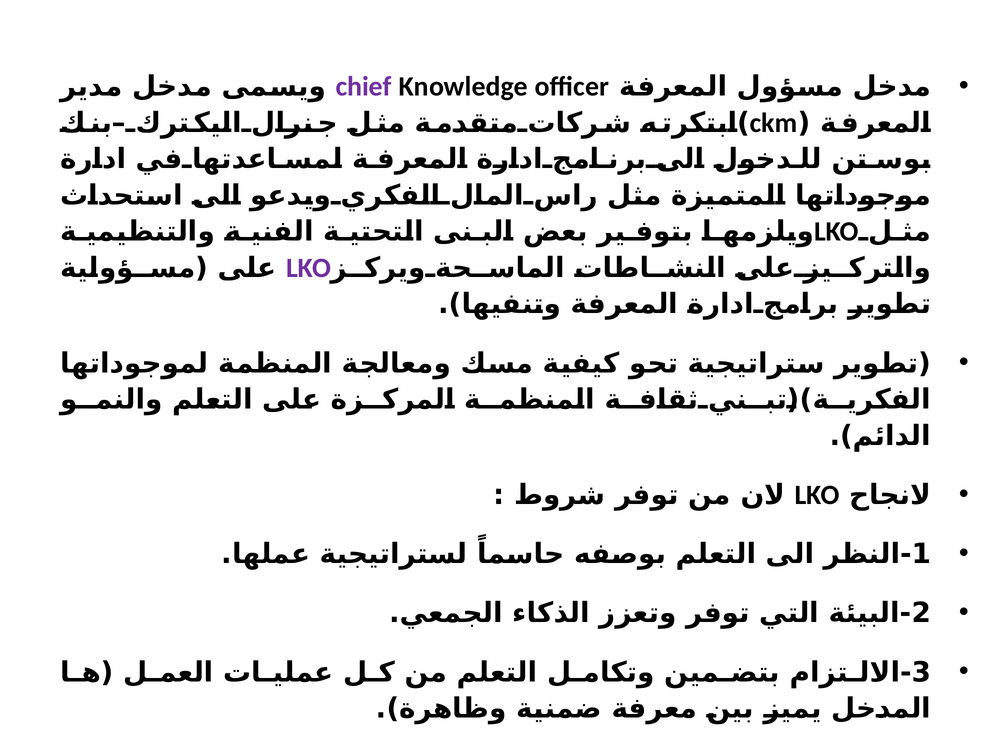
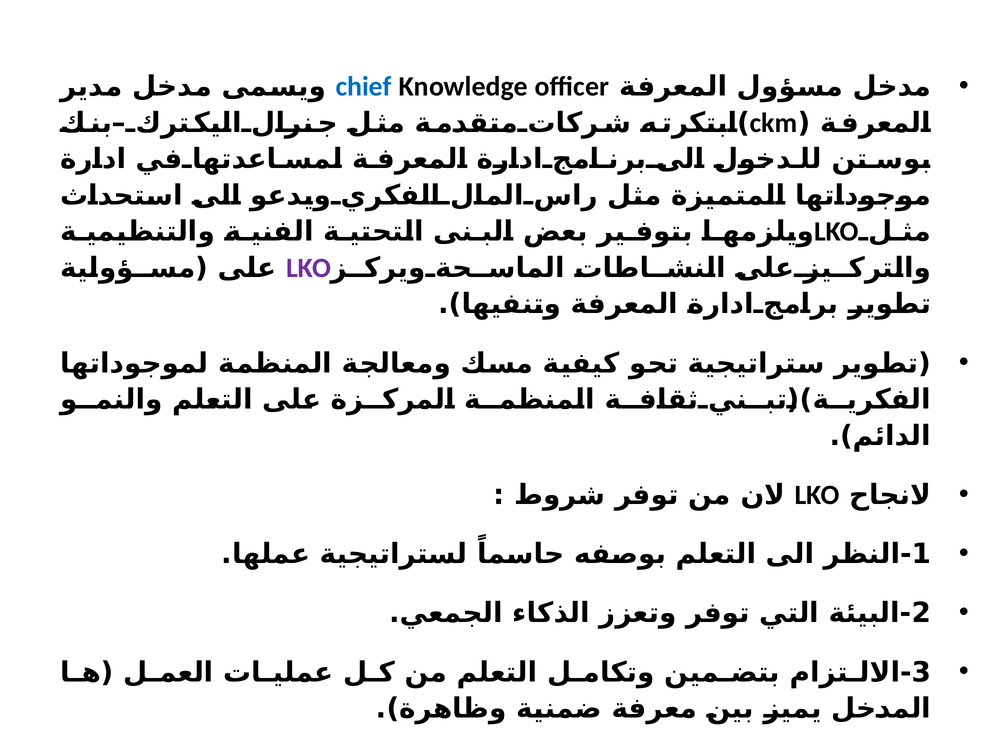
chief colour: purple -> blue (364, 87)
